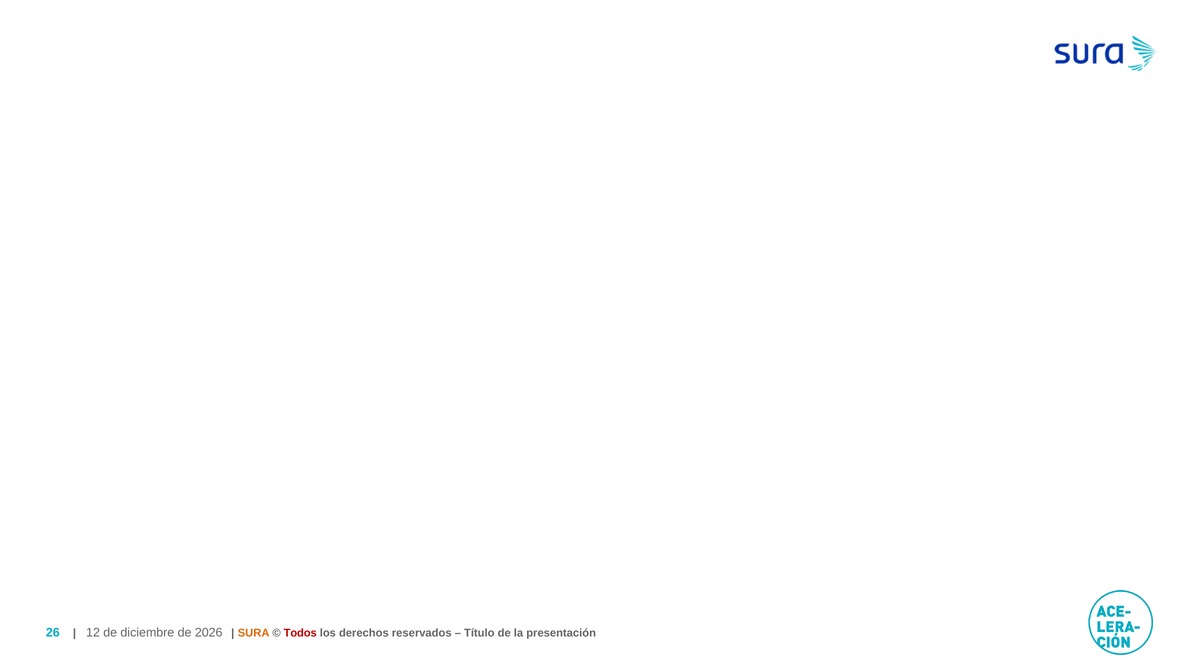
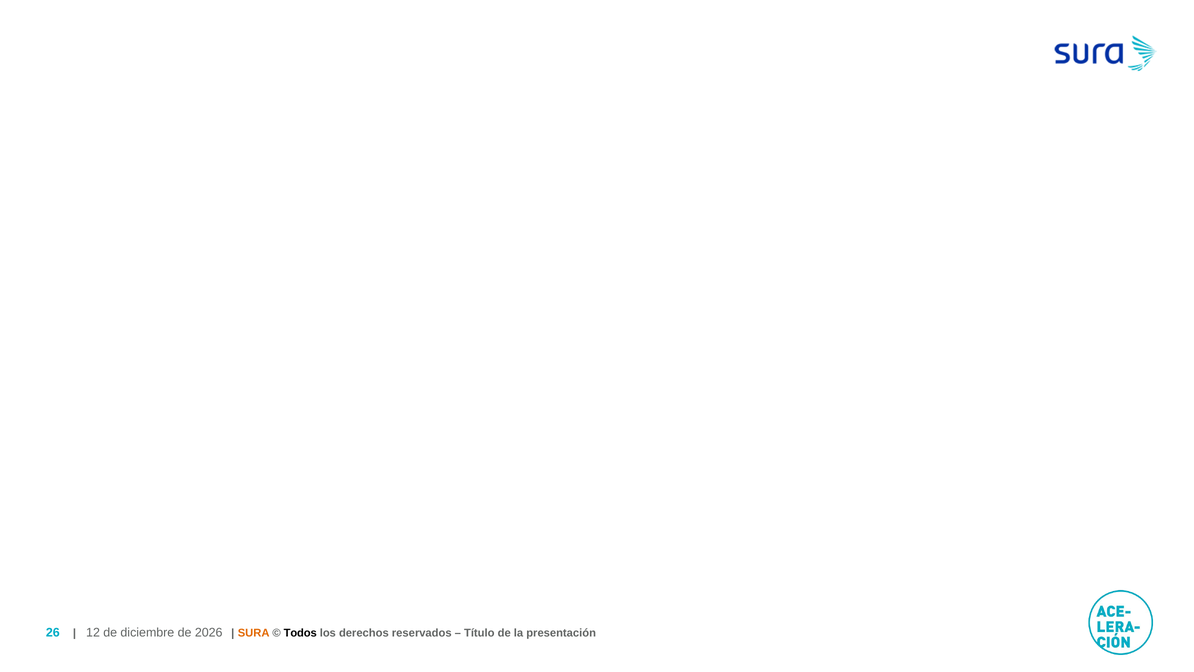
Todos colour: red -> black (300, 633)
